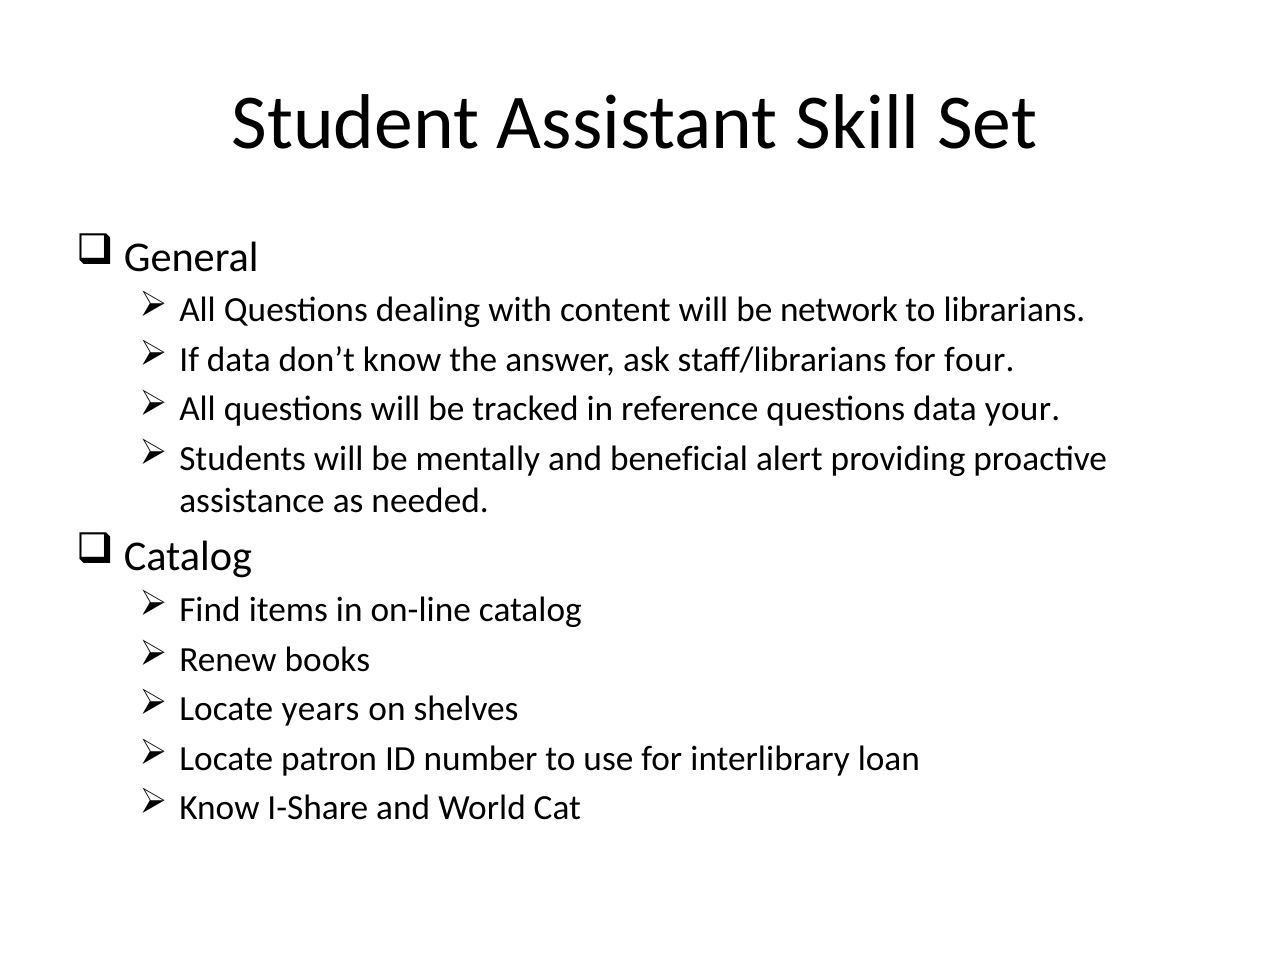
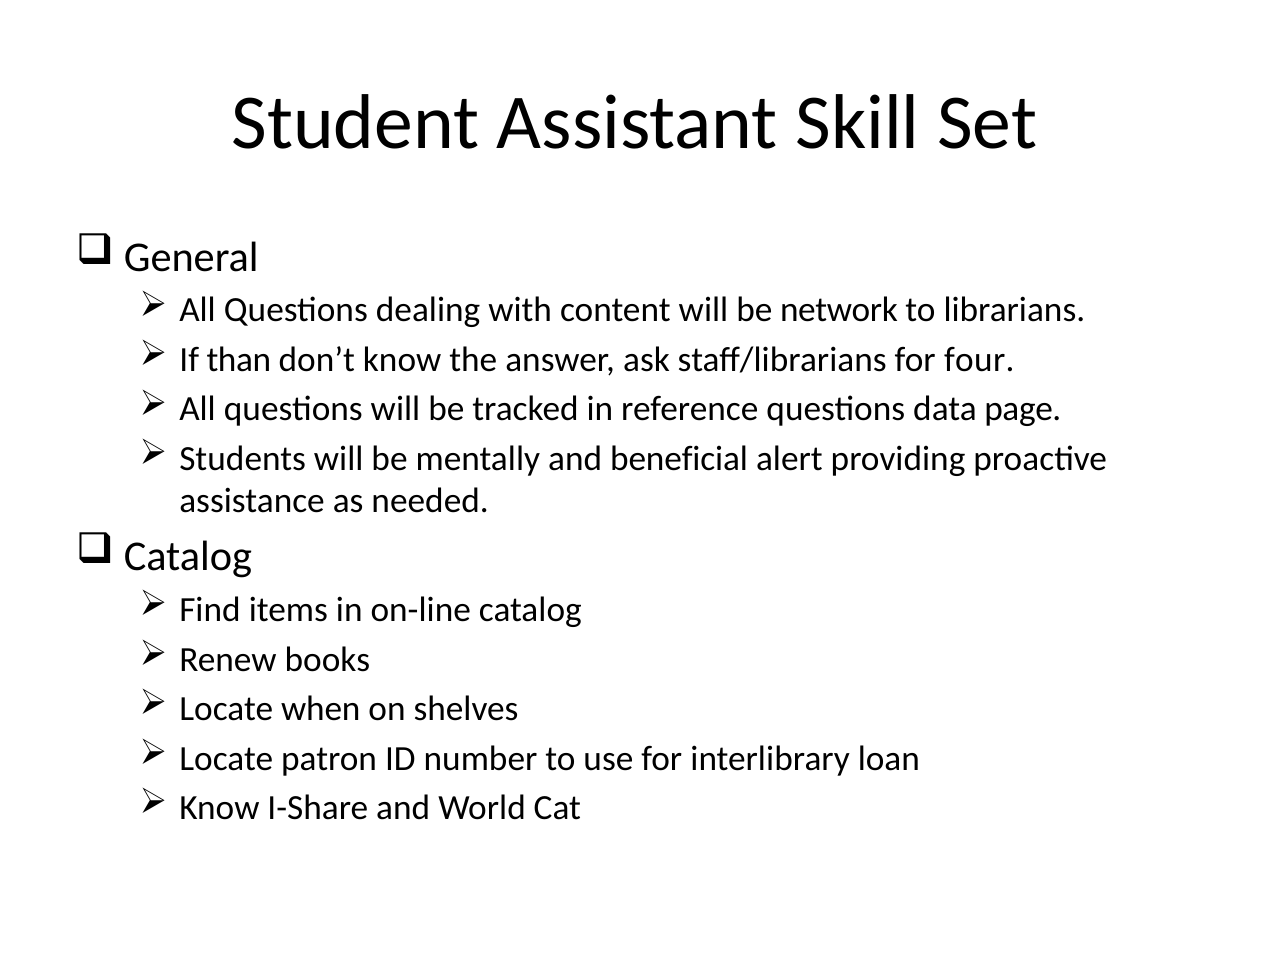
If data: data -> than (239, 360)
your: your -> page (1023, 409)
years: years -> when (321, 709)
